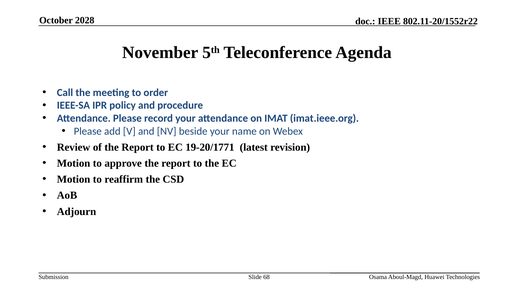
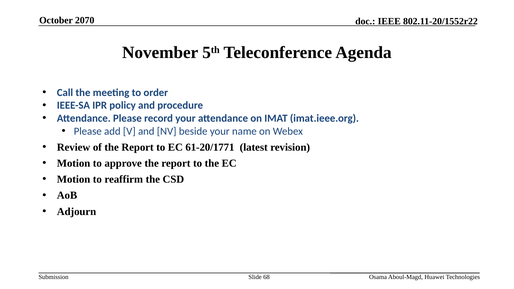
2028: 2028 -> 2070 (85, 20)
19-20/1771: 19-20/1771 -> 61-20/1771 (210, 147)
